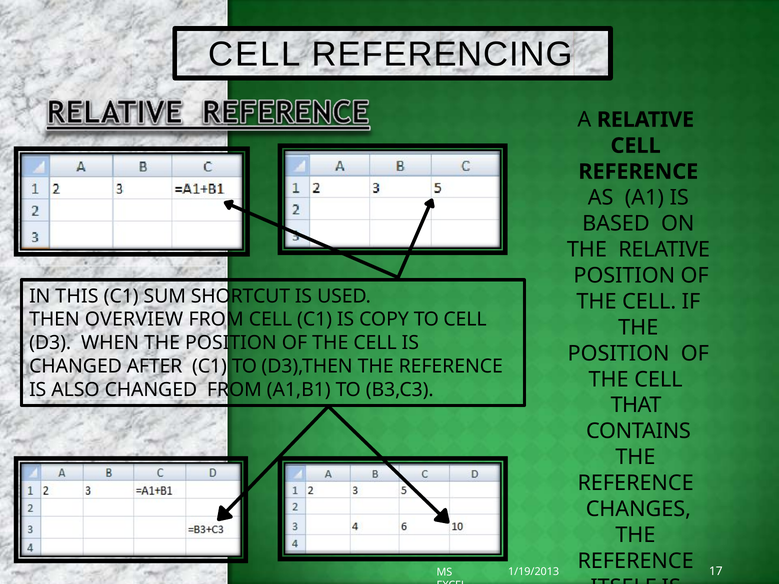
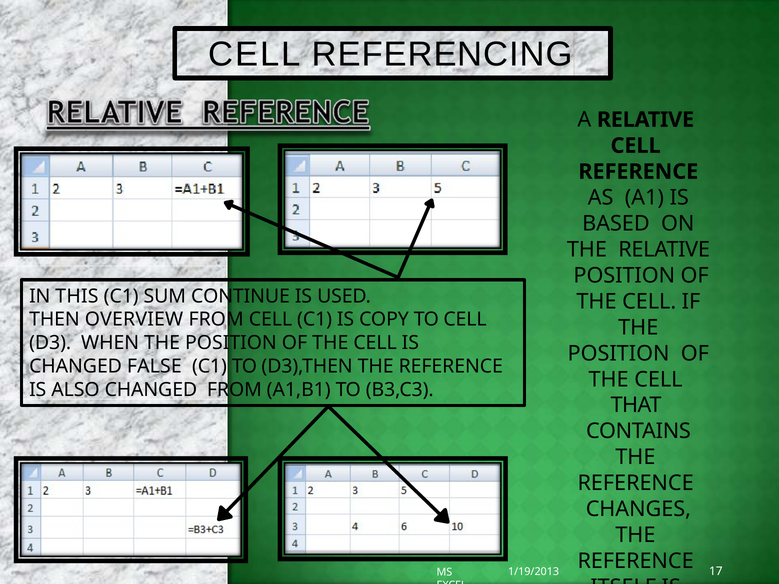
SHORTCUT: SHORTCUT -> CONTINUE (240, 296)
AFTER: AFTER -> FALSE (154, 366)
